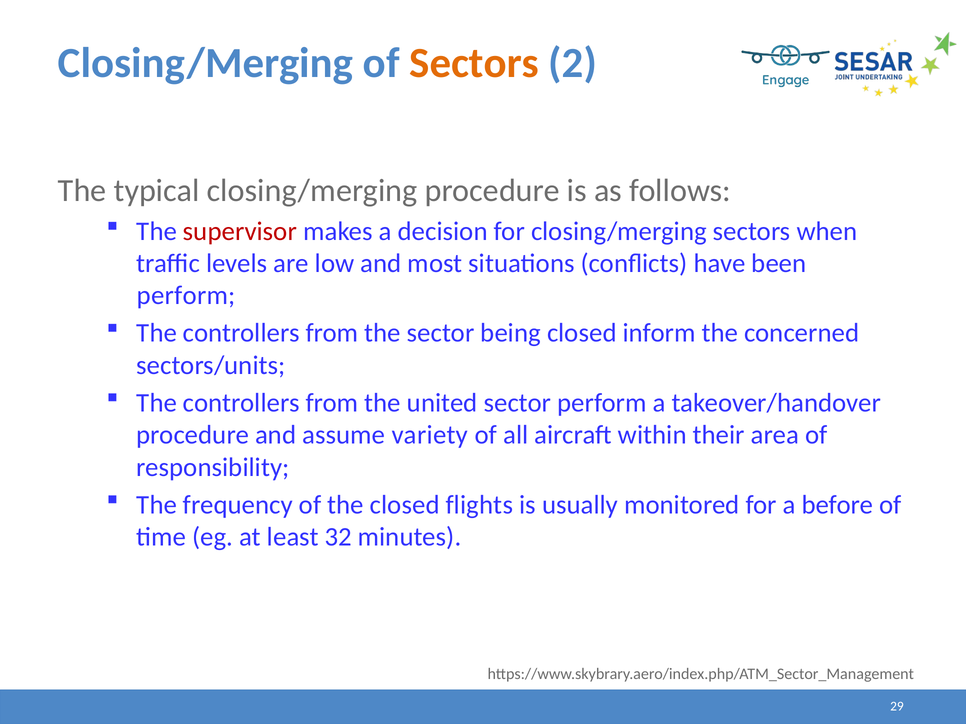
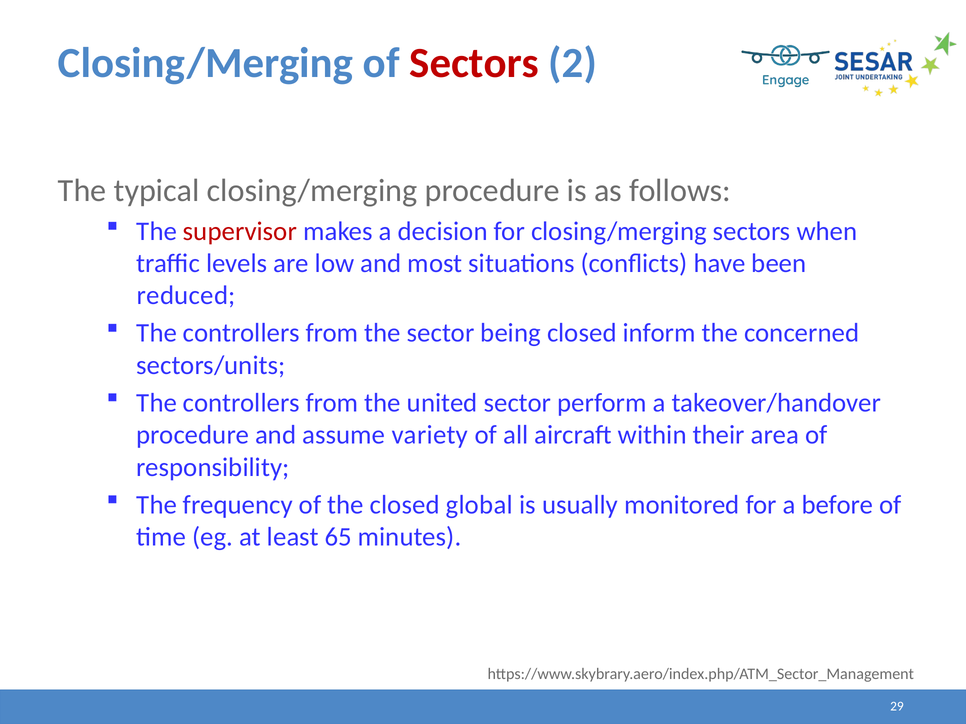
Sectors colour: orange -> red (474, 63)
perform: perform -> reduced (186, 296)
flights: flights -> global (479, 505)
32: 32 -> 65 (338, 537)
